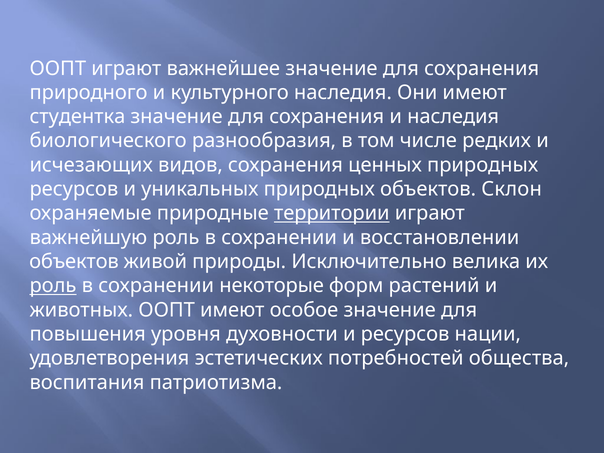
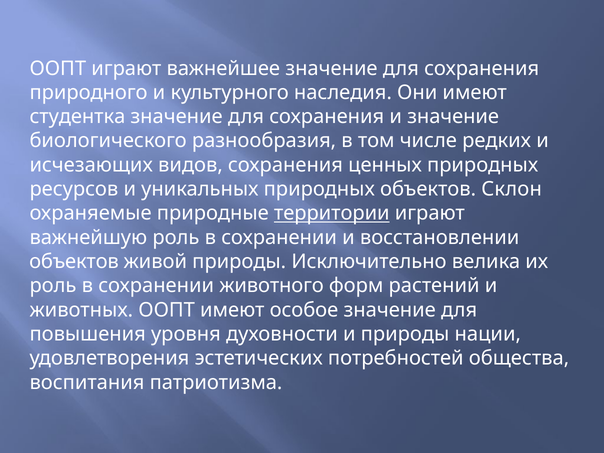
и наследия: наследия -> значение (453, 117)
роль underline: present -> none (53, 286)
некоторые: некоторые -> животного (272, 286)
и ресурсов: ресурсов -> природы (405, 334)
